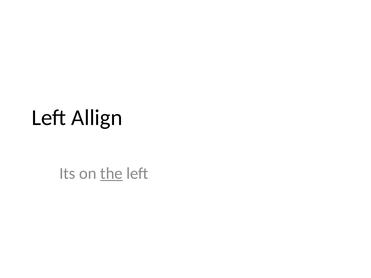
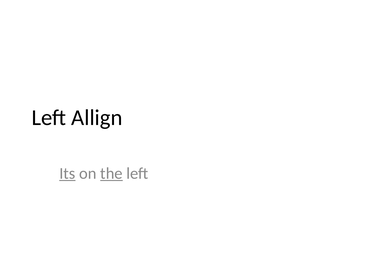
Its underline: none -> present (67, 174)
